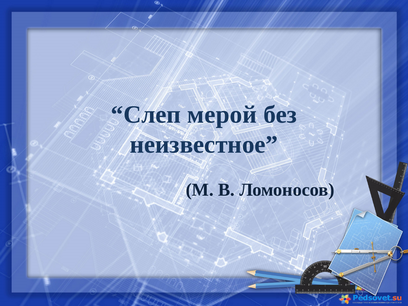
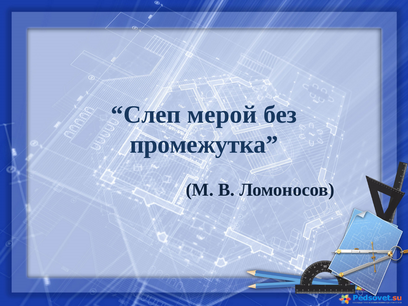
неизвестное: неизвестное -> промежутка (204, 145)
